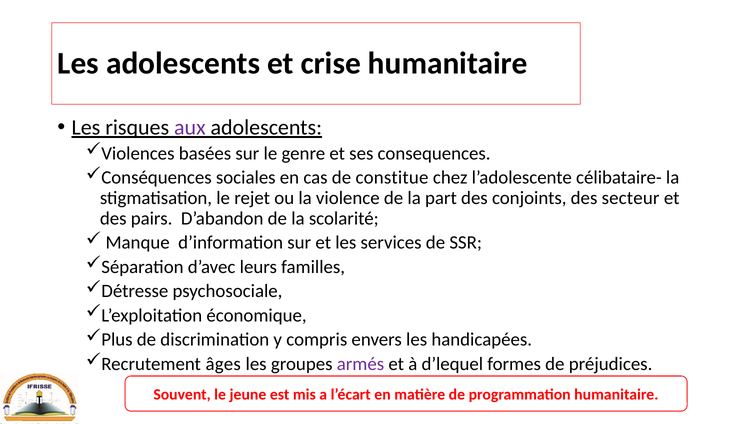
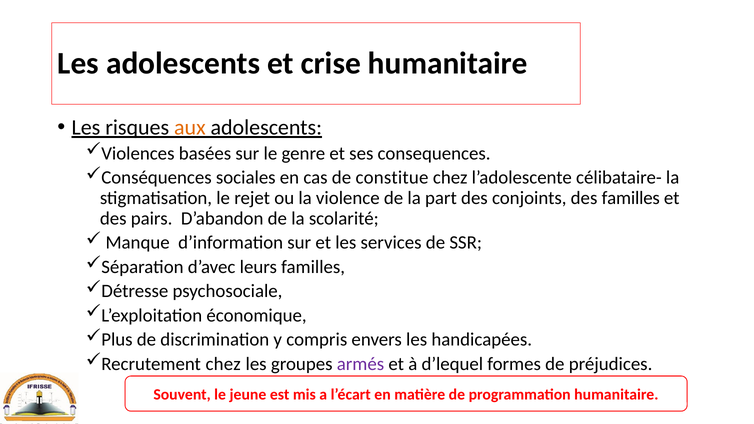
aux colour: purple -> orange (190, 127)
des secteur: secteur -> familles (631, 198)
Recrutement âges: âges -> chez (223, 364)
